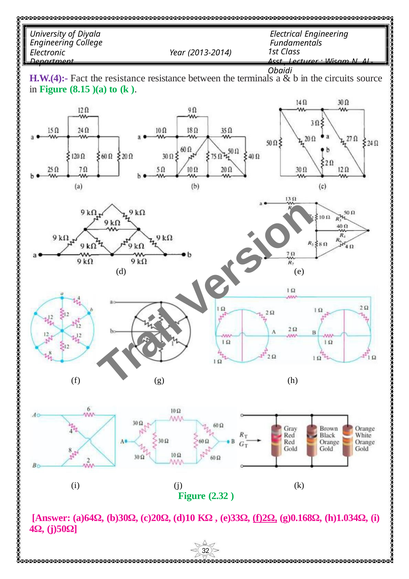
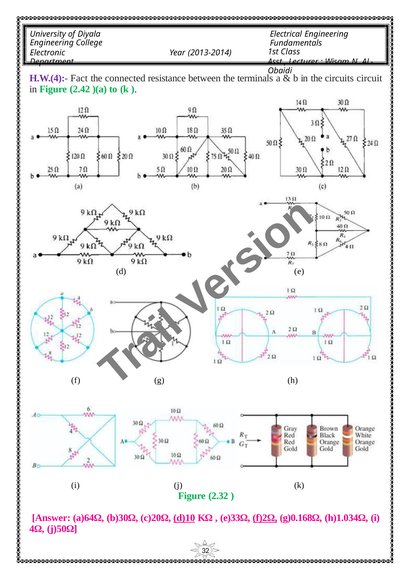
the resistance: resistance -> connected (125, 78)
source: source -> circuit (369, 78)
8.15: 8.15 -> 2.42 (80, 89)
d)10 underline: none -> present (184, 518)
